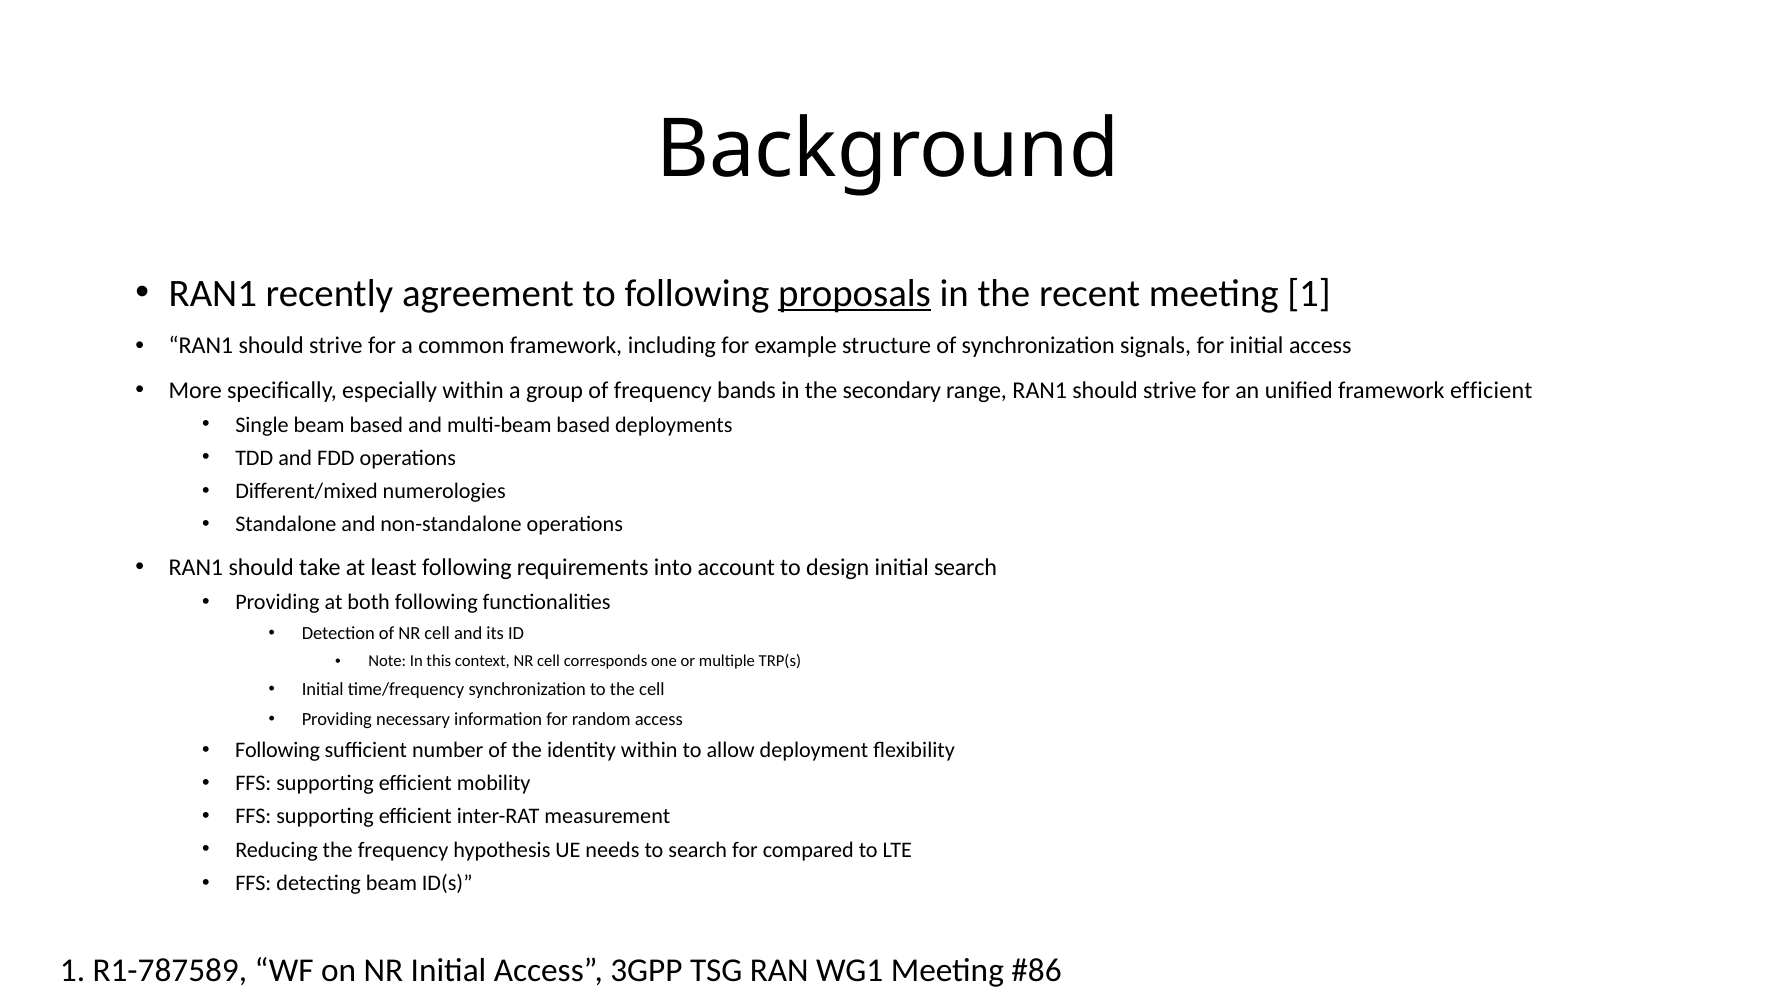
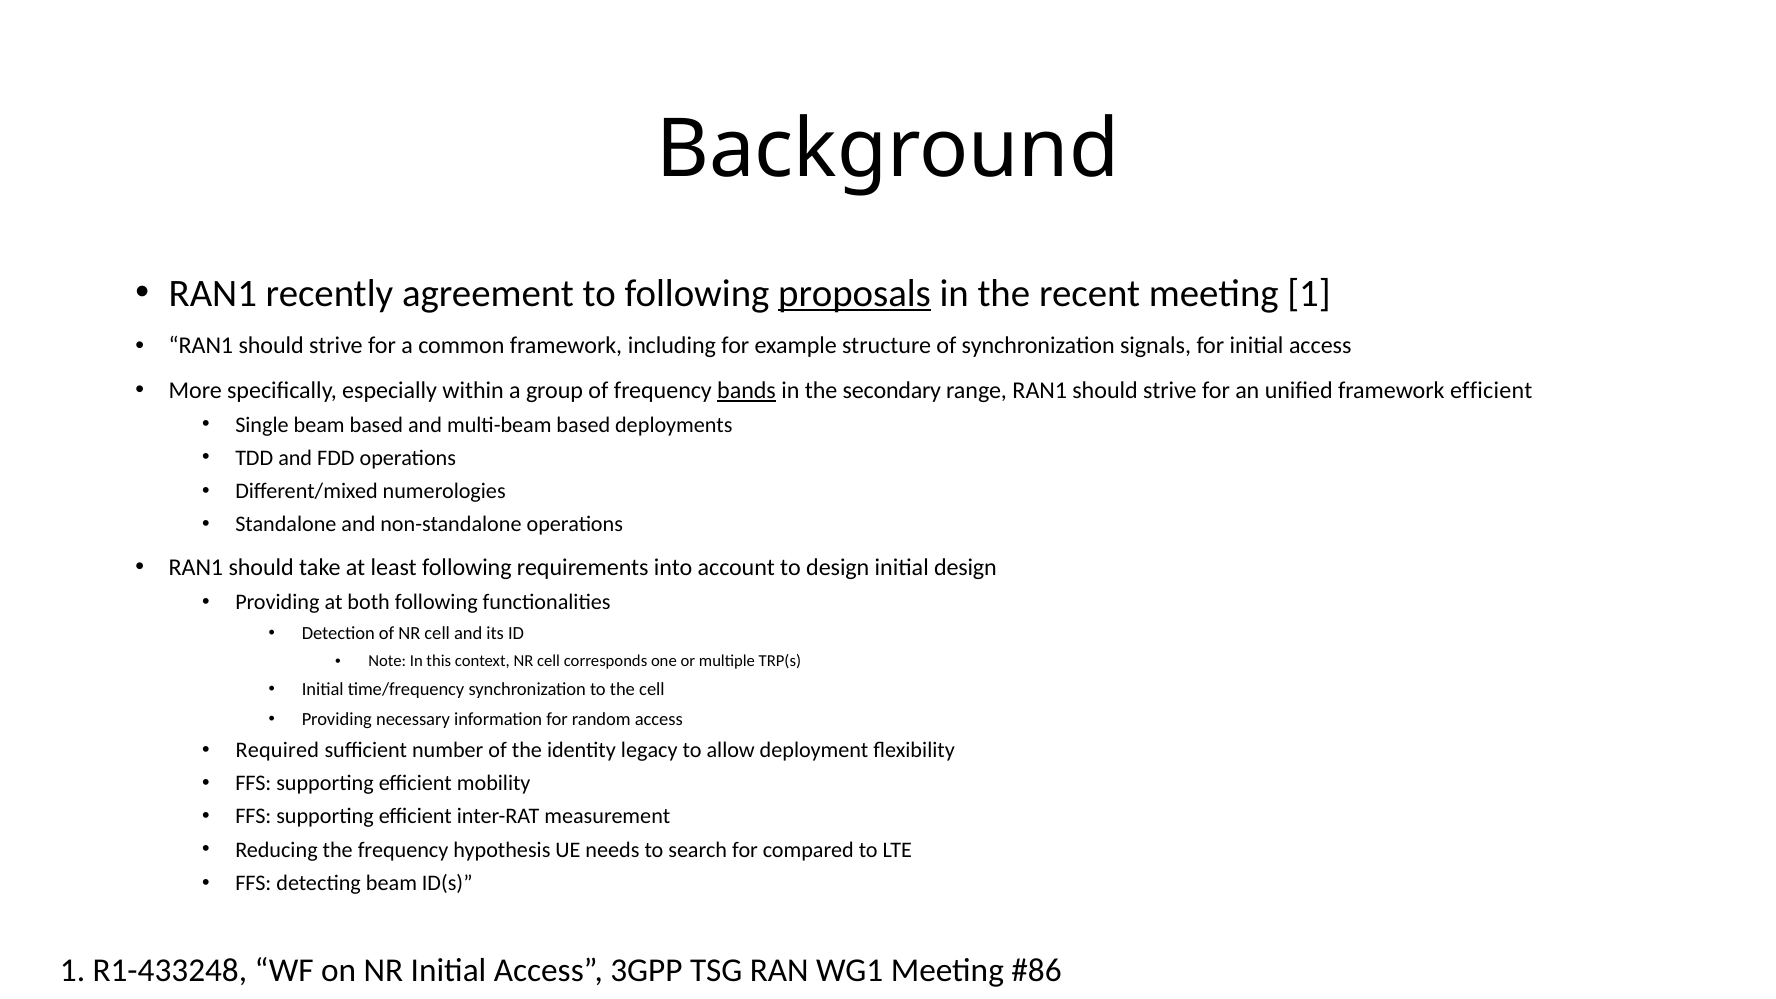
bands underline: none -> present (747, 390)
initial search: search -> design (965, 568)
Following: Following -> Required (277, 750)
identity within: within -> legacy (649, 750)
R1-787589: R1-787589 -> R1-433248 (170, 970)
